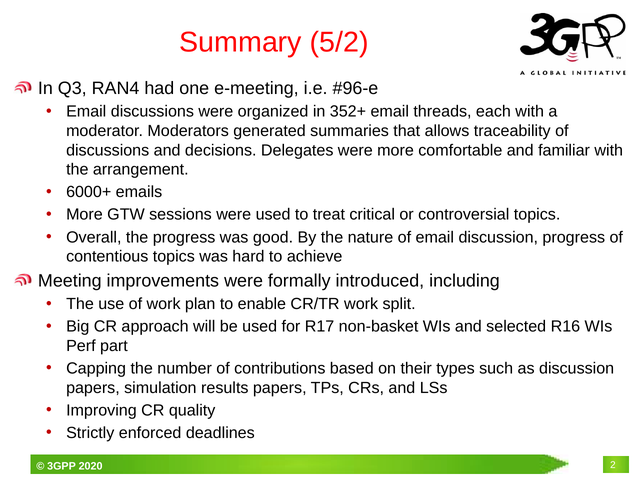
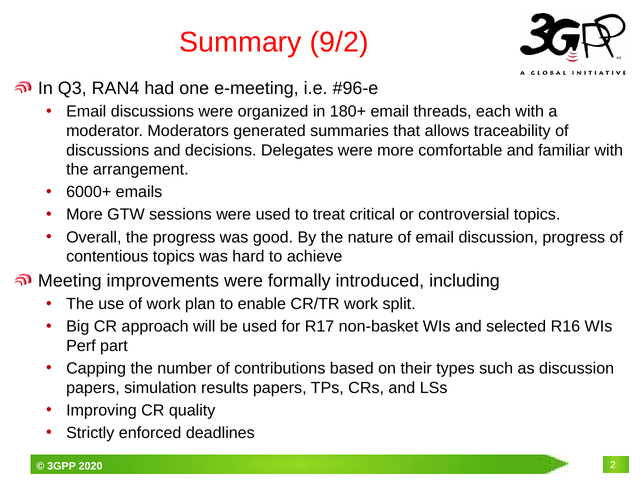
5/2: 5/2 -> 9/2 (339, 42)
352+: 352+ -> 180+ (348, 112)
